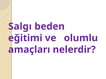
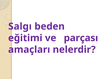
olumlu: olumlu -> parçası (81, 38)
